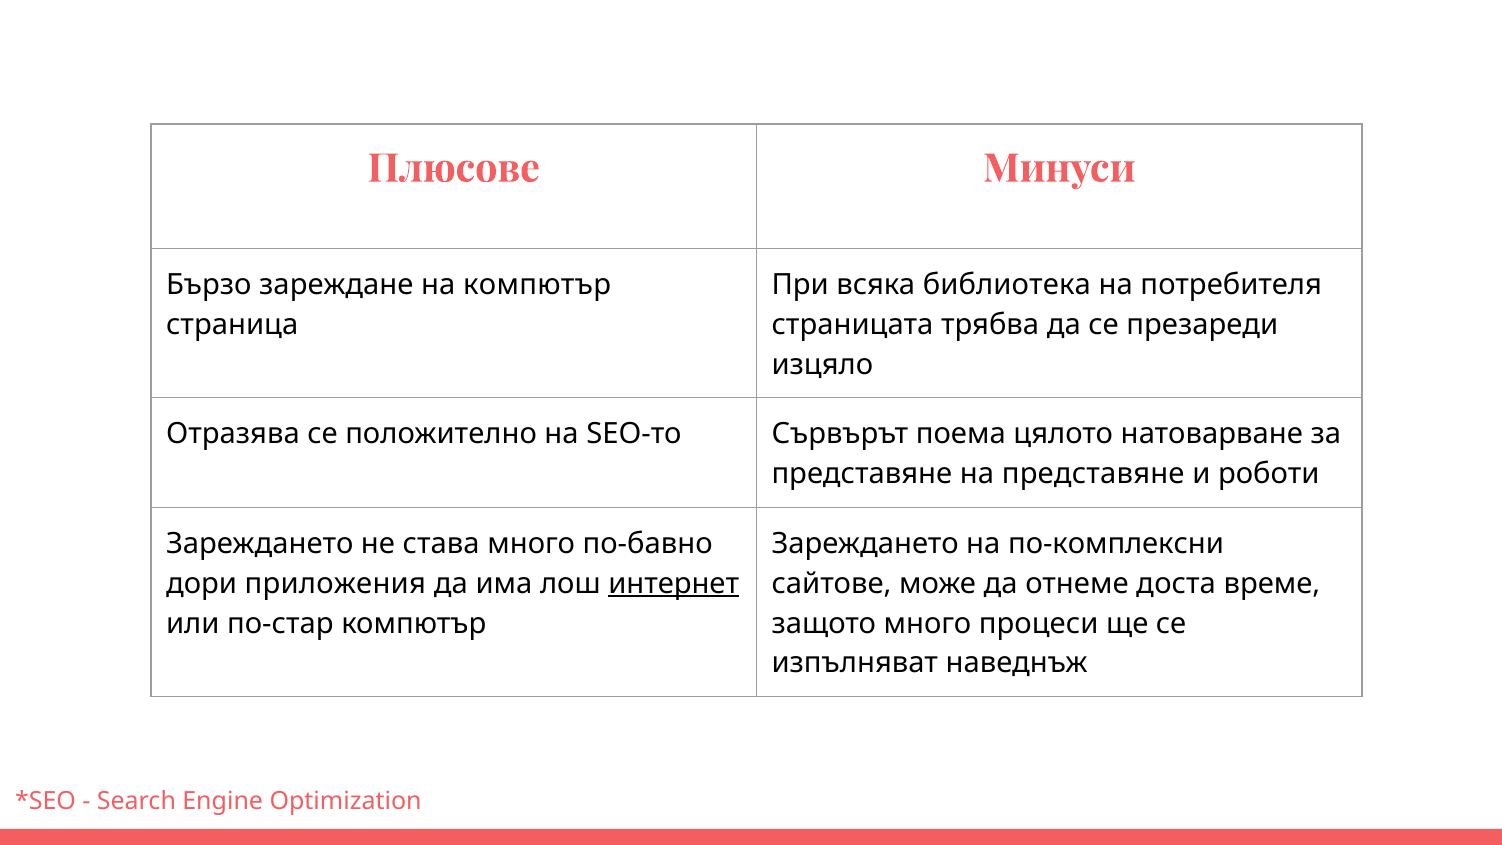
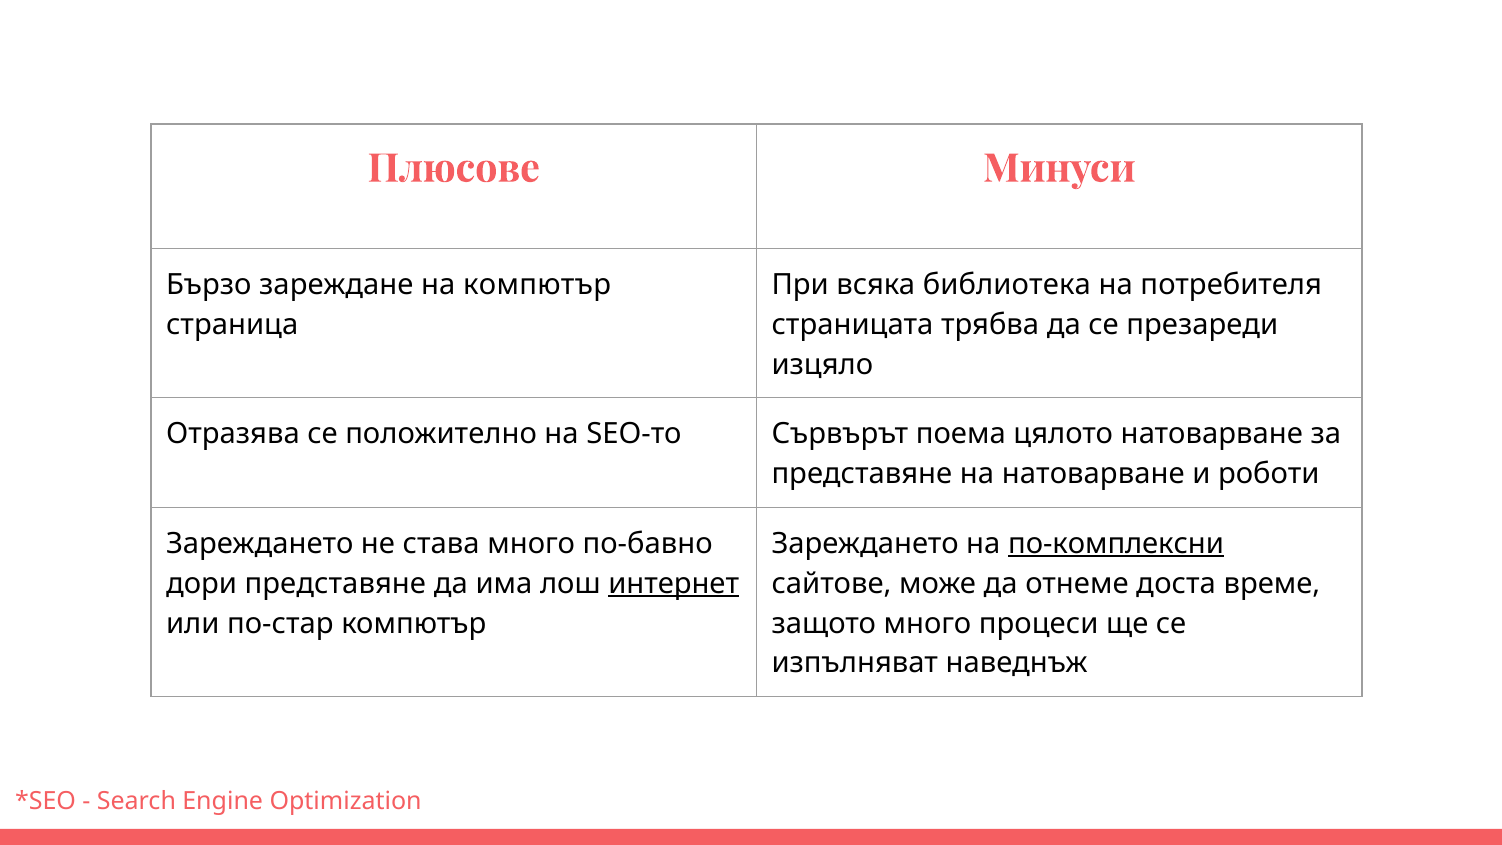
на представяне: представяне -> натоварване (1093, 474)
по-комплексни underline: none -> present (1116, 544)
дори приложения: приложения -> представяне (335, 584)
